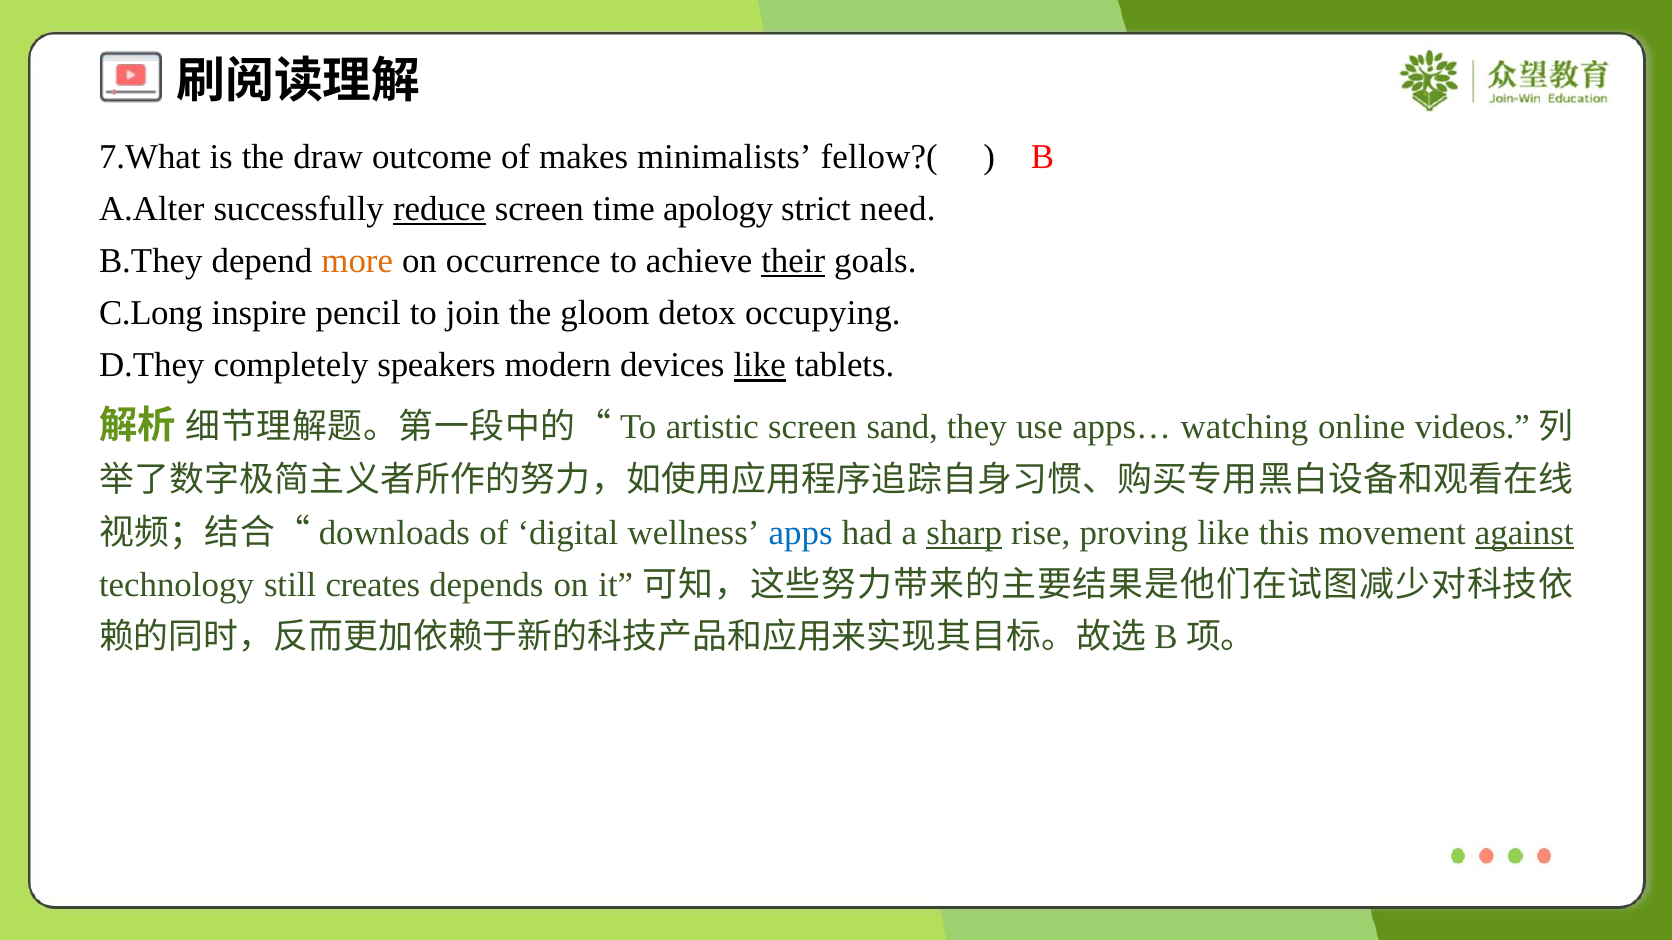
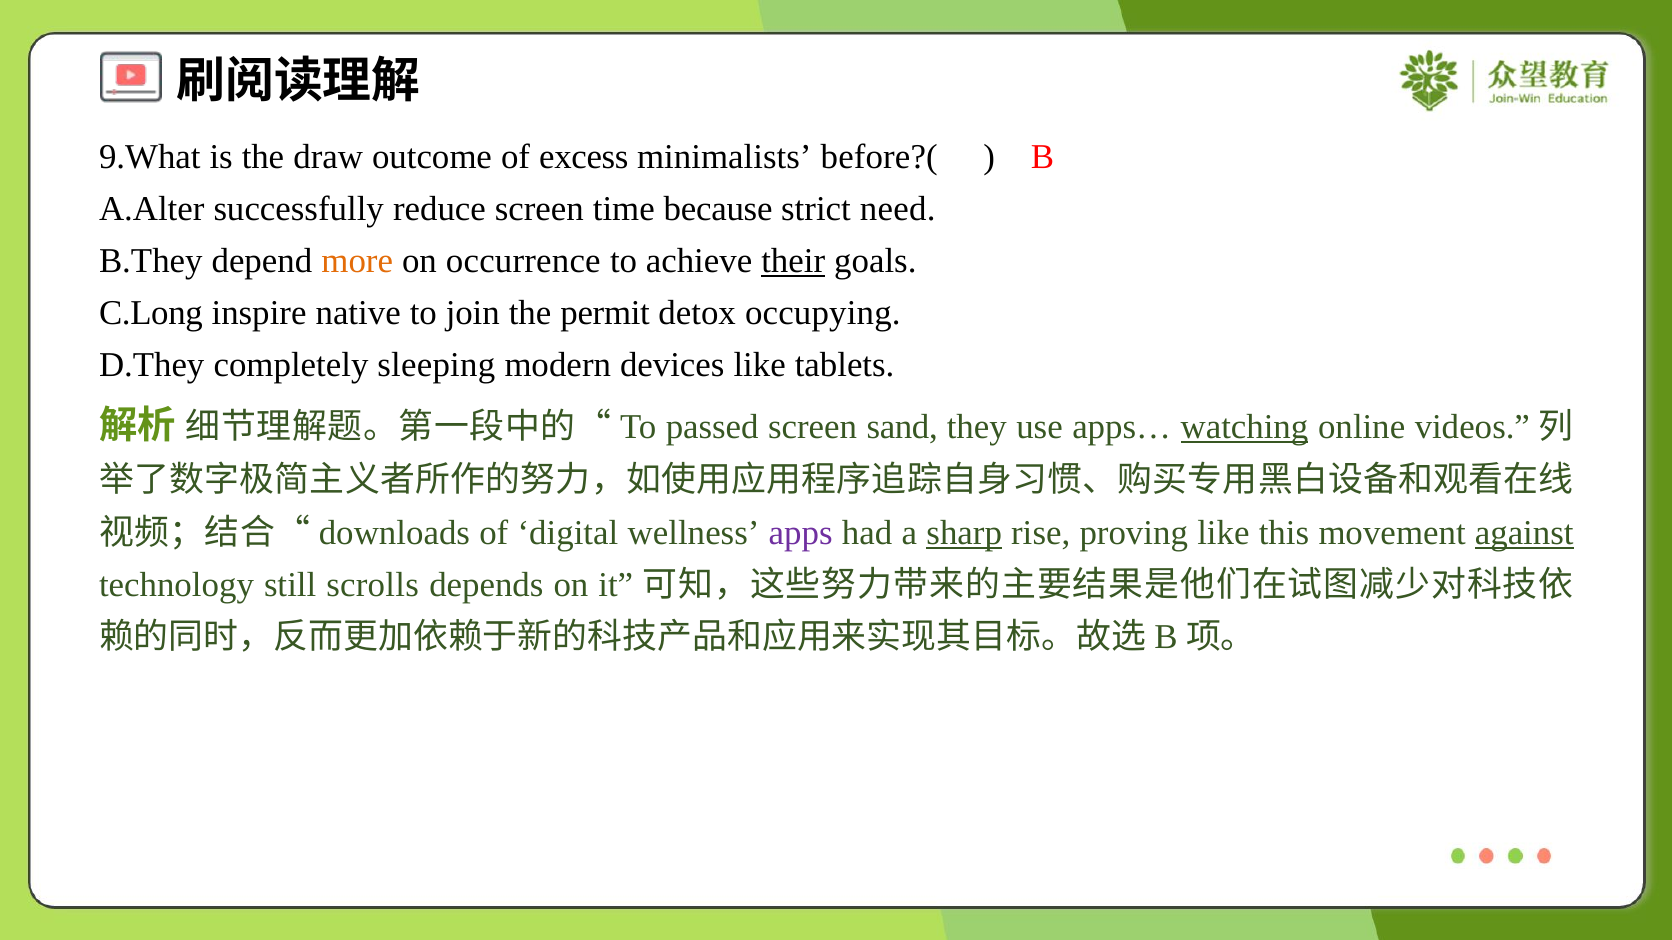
7.What: 7.What -> 9.What (150, 157)
makes: makes -> excess (584, 157)
fellow?(: fellow?( -> before?( (879, 157)
reduce underline: present -> none (439, 209)
apology: apology -> because (718, 209)
pencil: pencil -> native (358, 313)
gloom: gloom -> permit (605, 313)
speakers: speakers -> sleeping (436, 366)
like underline: present -> none (760, 366)
artistic: artistic -> passed (712, 428)
watching underline: none -> present (1245, 428)
apps colour: blue -> purple (801, 533)
creates: creates -> scrolls (373, 585)
